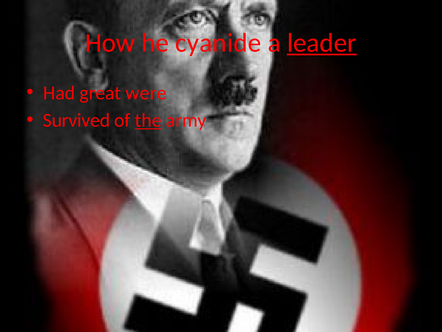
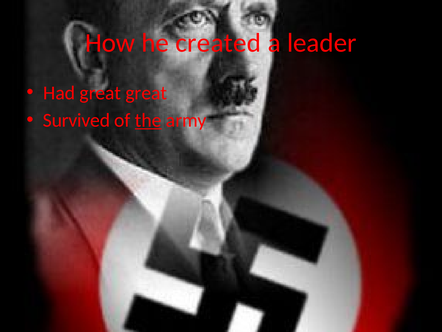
cyanide: cyanide -> created (218, 43)
leader underline: present -> none (322, 43)
great were: were -> great (146, 93)
